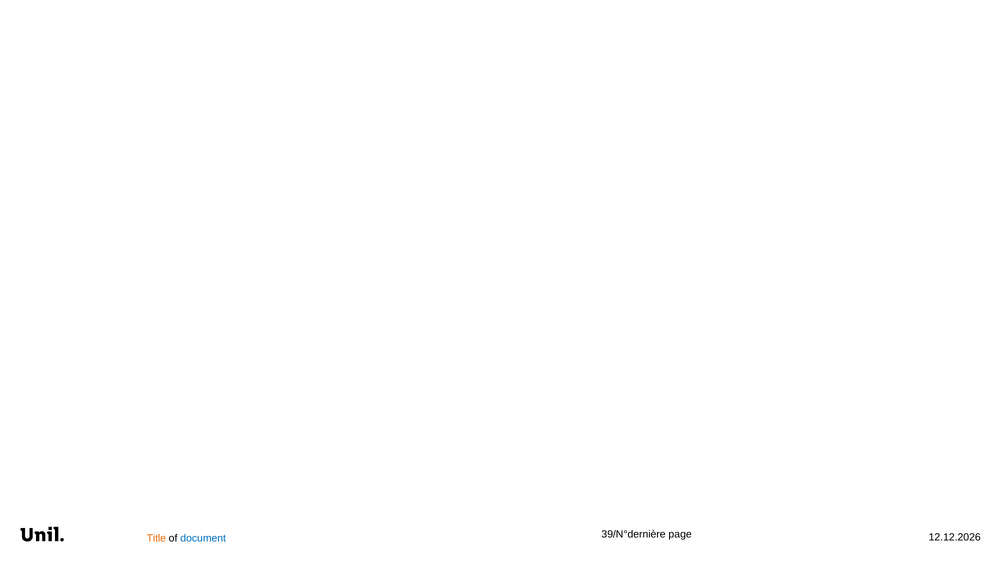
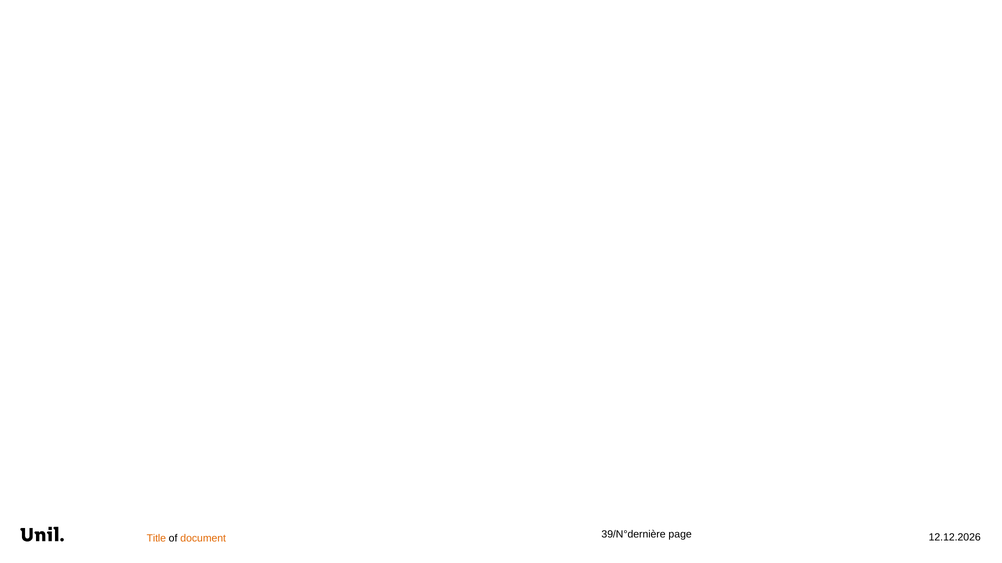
document colour: blue -> orange (203, 539)
